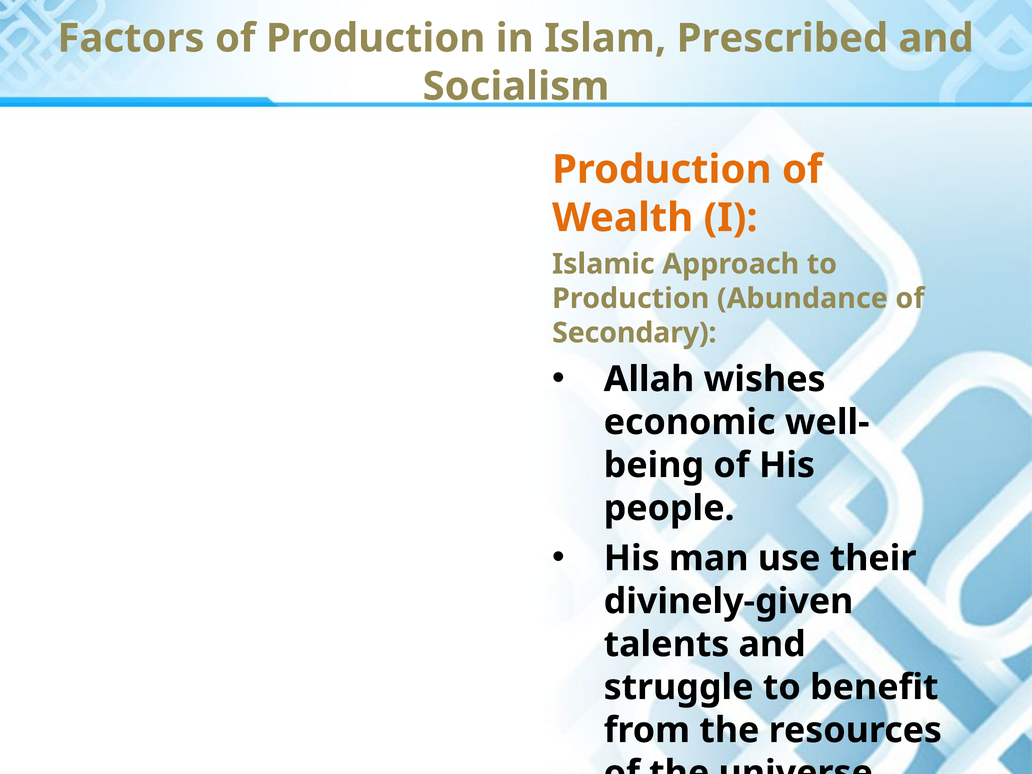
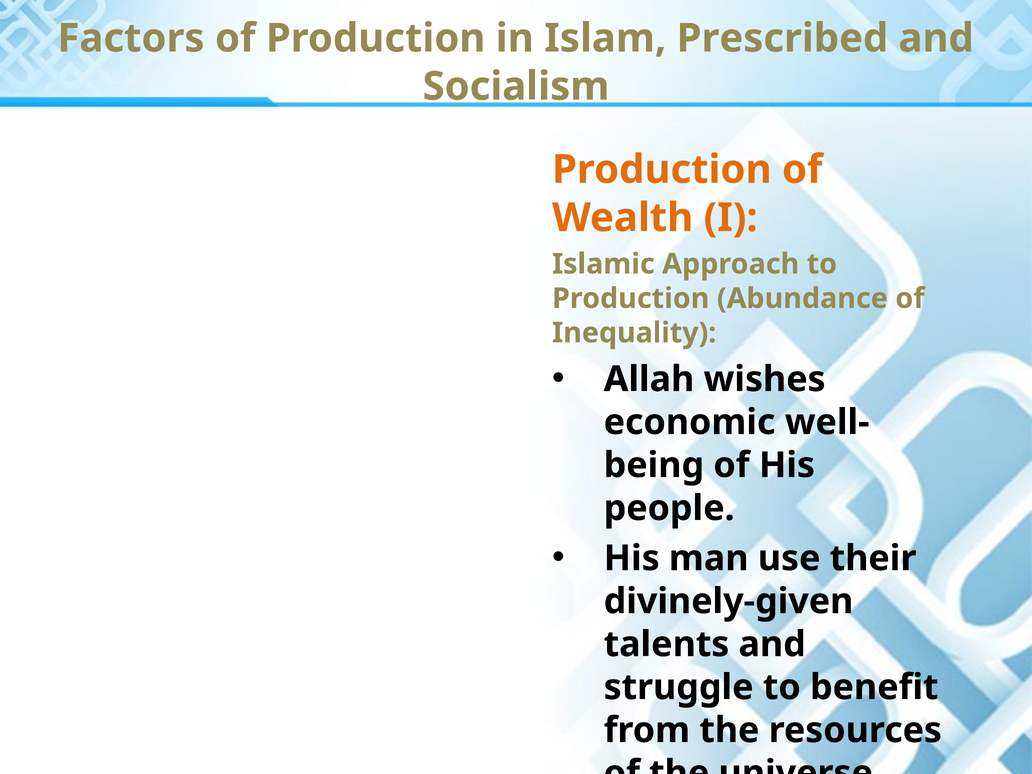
Secondary: Secondary -> Inequality (634, 333)
